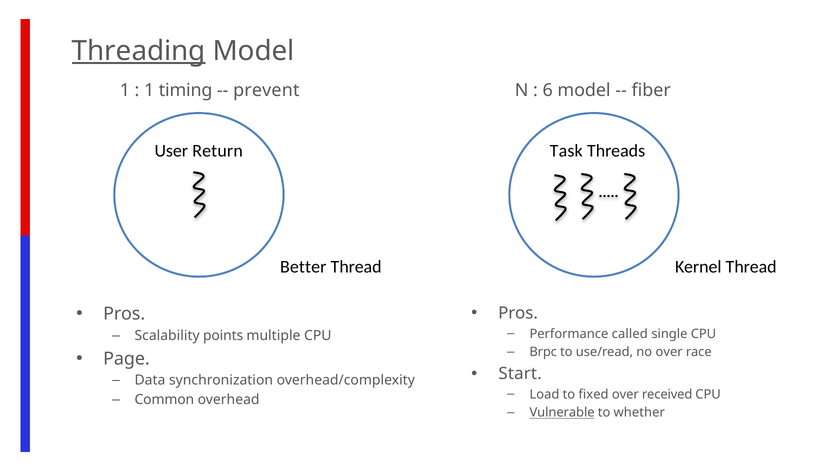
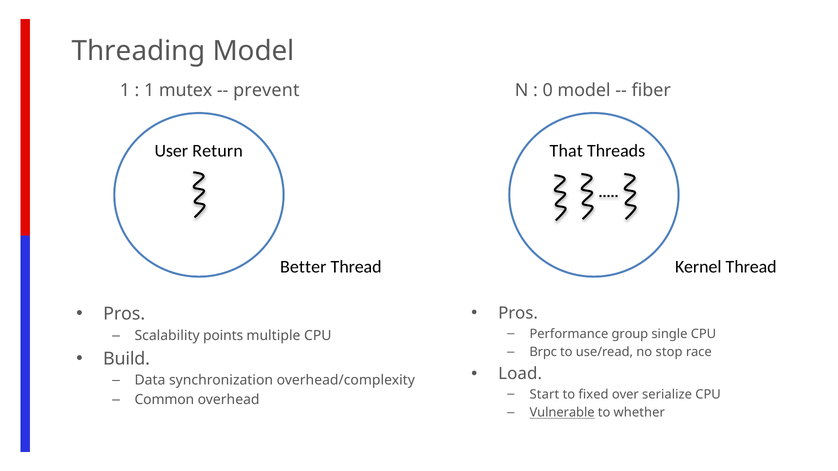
Threading underline: present -> none (139, 51)
timing: timing -> mutex (186, 91)
6: 6 -> 0 (548, 91)
Task: Task -> That (566, 151)
called: called -> group (630, 334)
no over: over -> stop (669, 352)
Page: Page -> Build (127, 359)
Start: Start -> Load (520, 374)
Load: Load -> Start (544, 394)
received: received -> serialize (667, 394)
